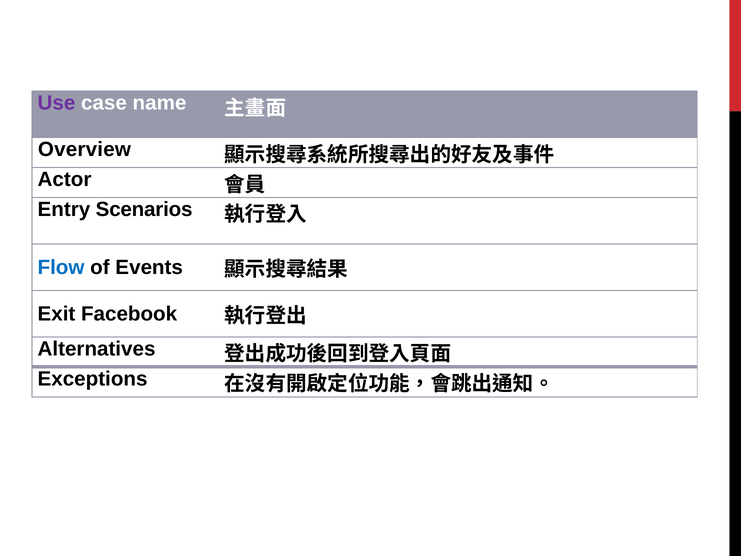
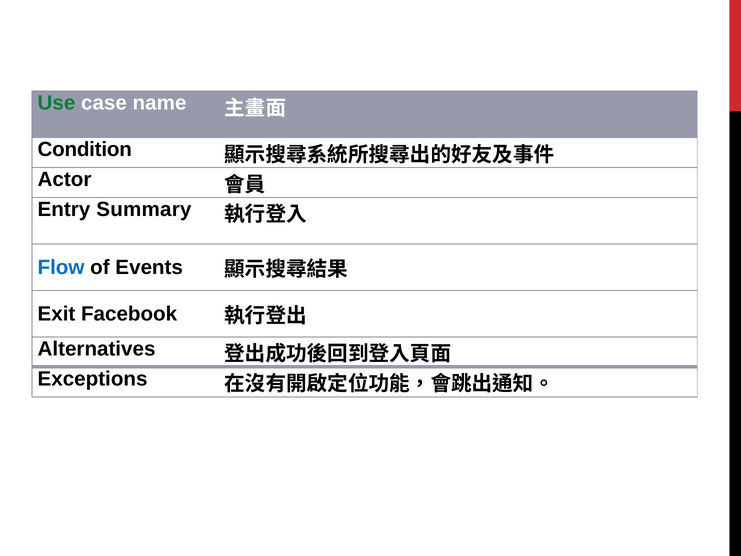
Use colour: purple -> green (56, 103)
Overview: Overview -> Condition (85, 149)
Scenarios: Scenarios -> Summary (144, 209)
